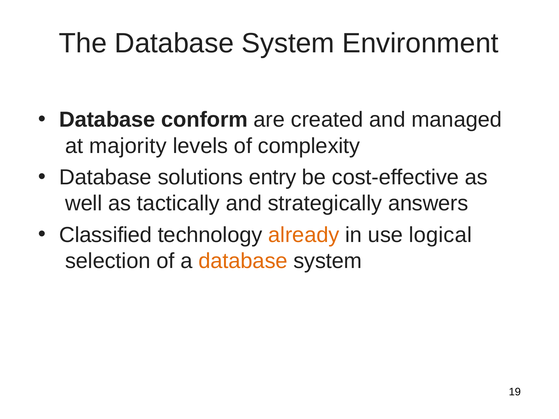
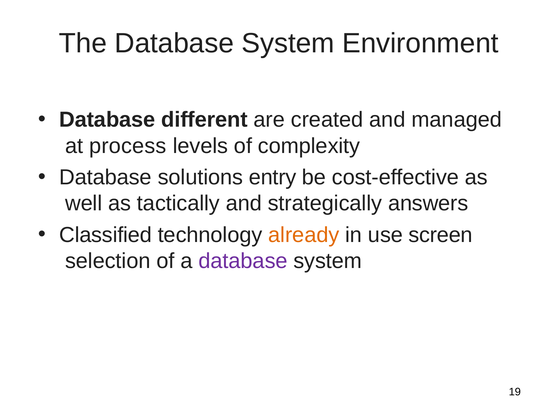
conform: conform -> different (205, 120)
majority: majority -> process (128, 146)
logical: logical -> screen (441, 235)
database colour: orange -> purple (243, 261)
